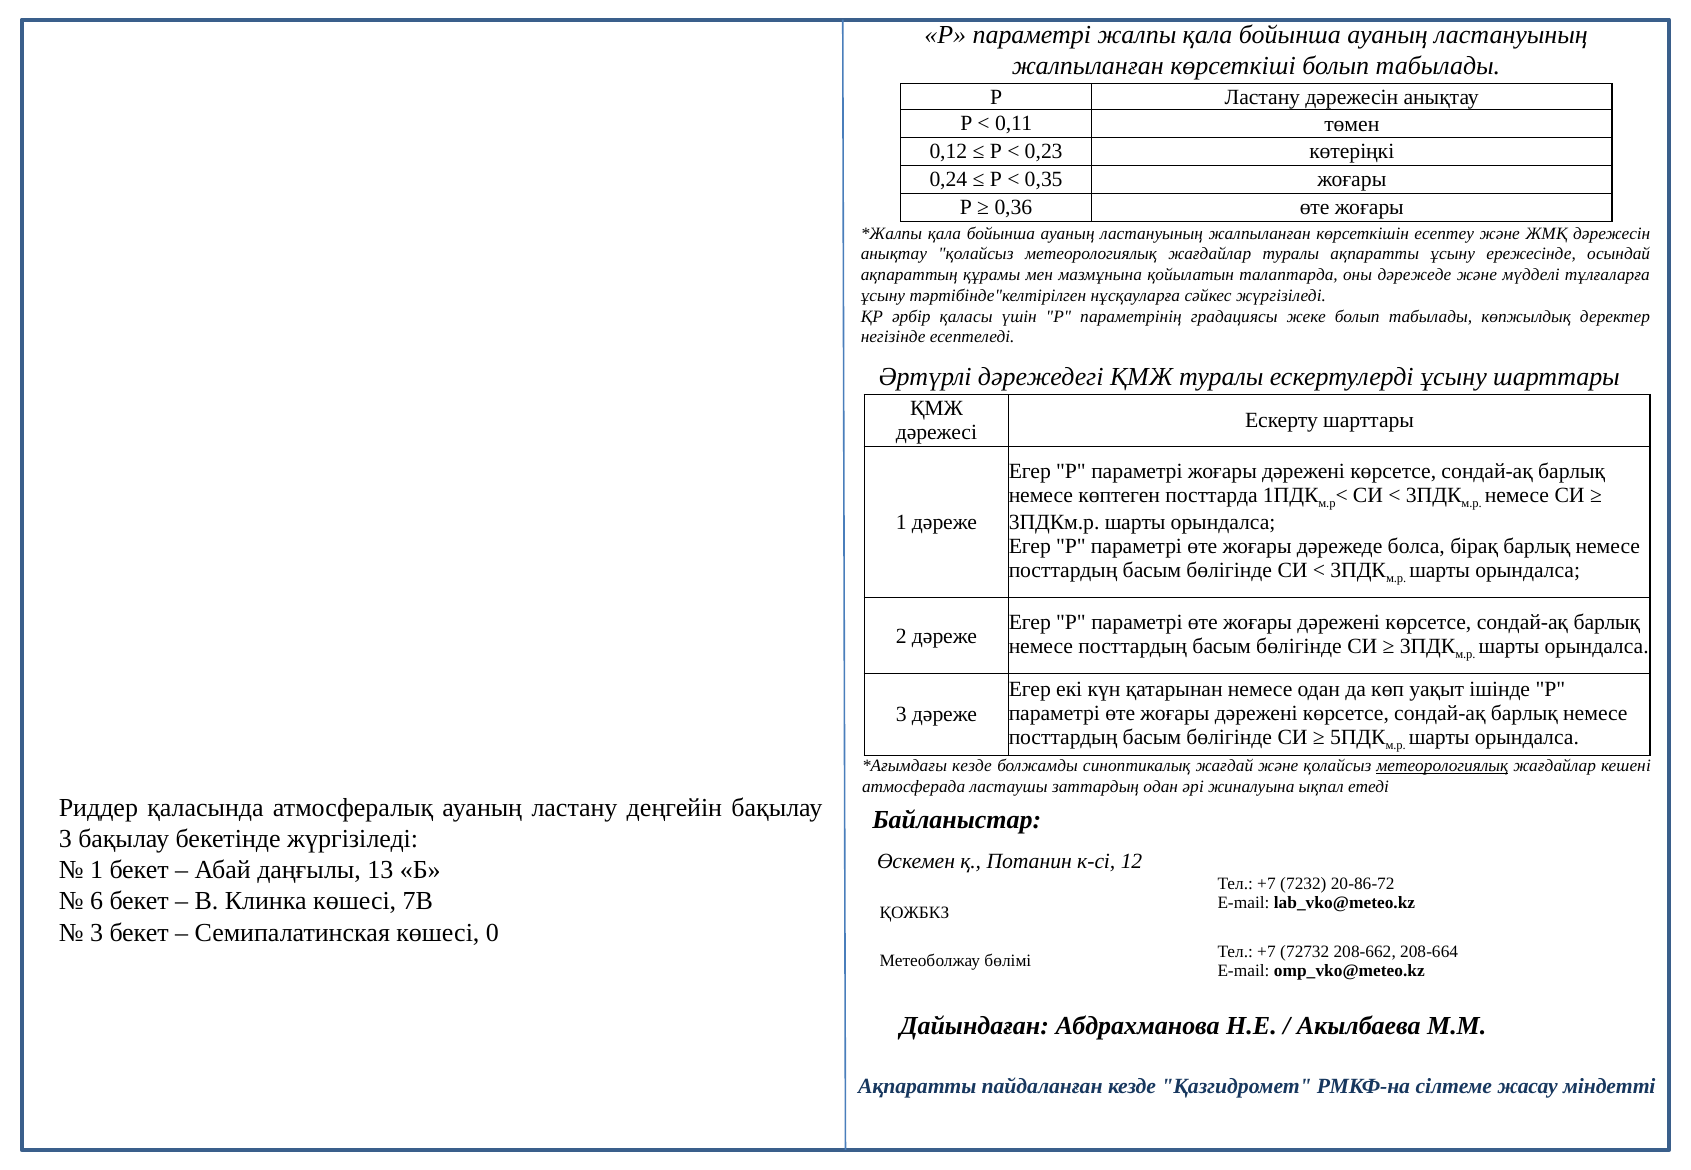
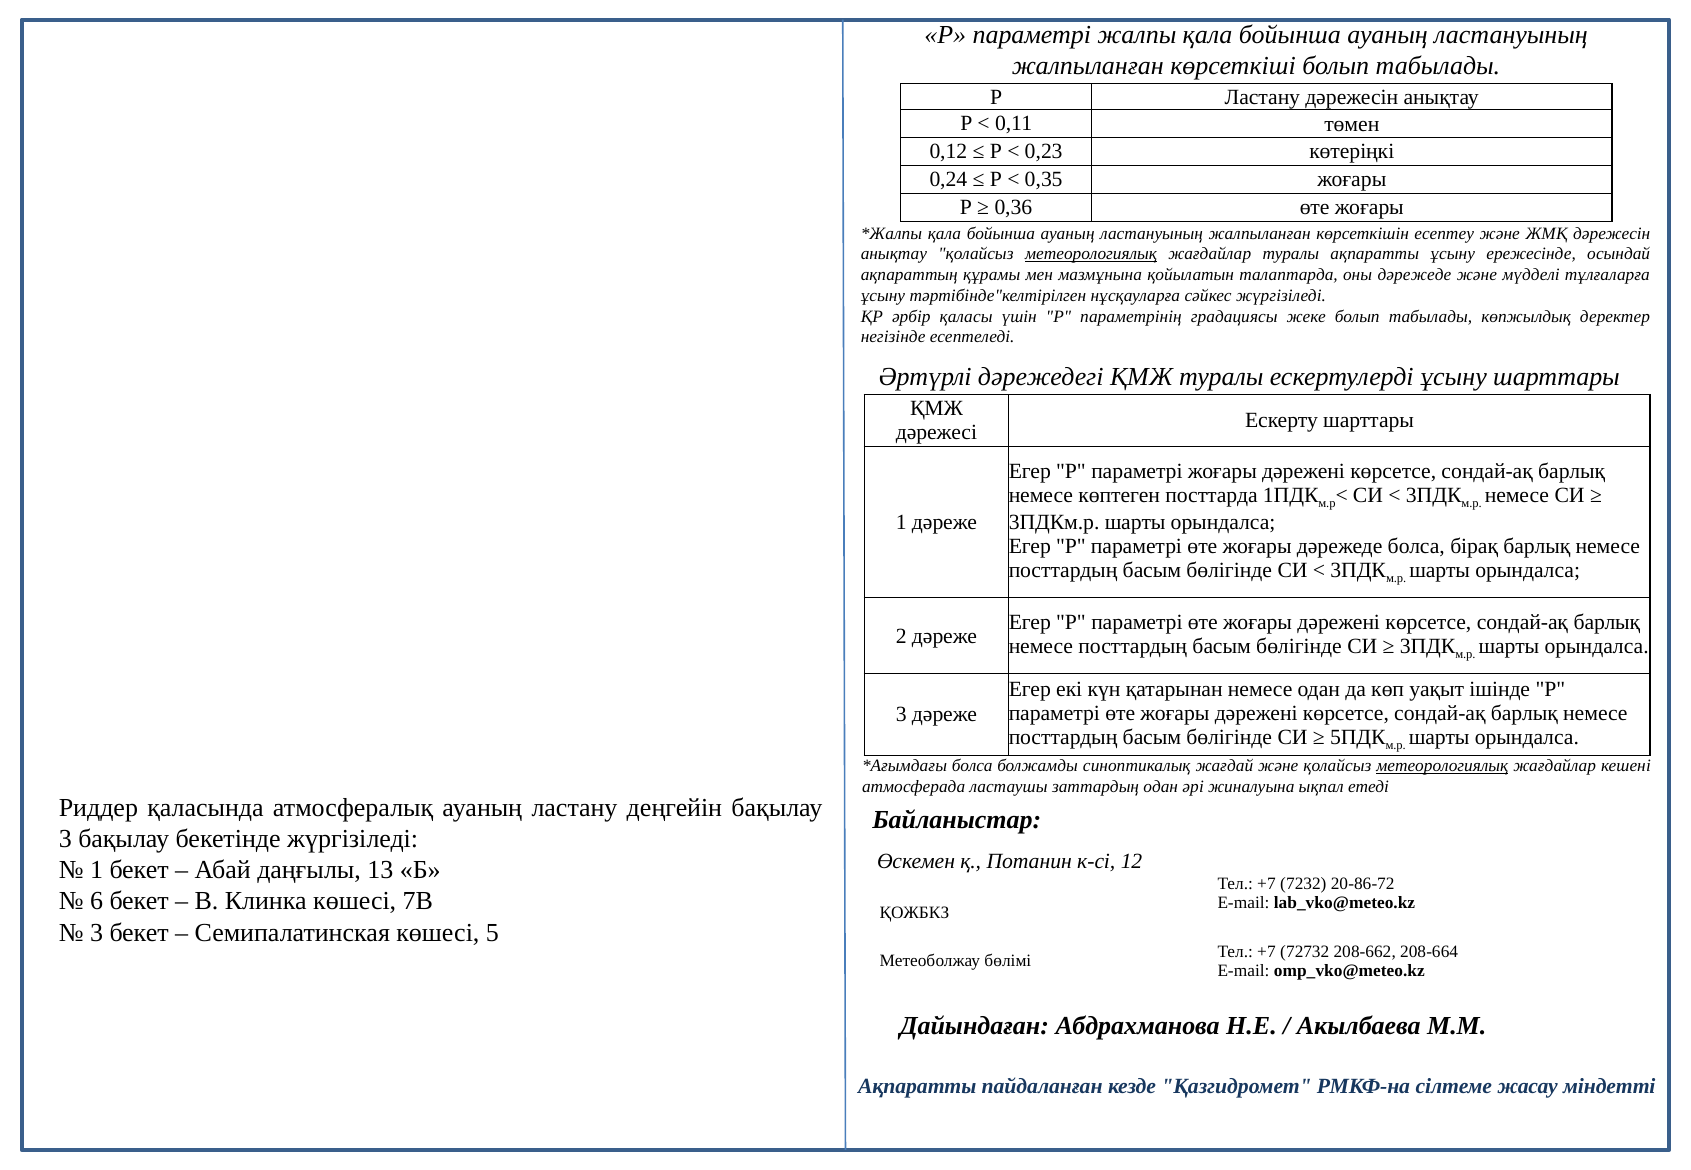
метеорологиялық underline: none -> present (1091, 254)
кезде: кезде -> болса (972, 766)
0: 0 -> 5 (492, 933)
